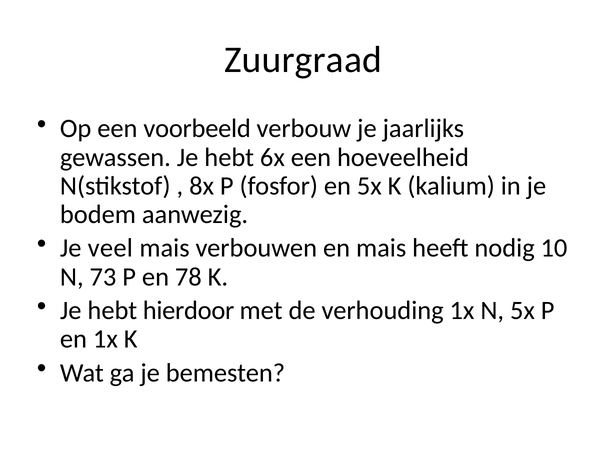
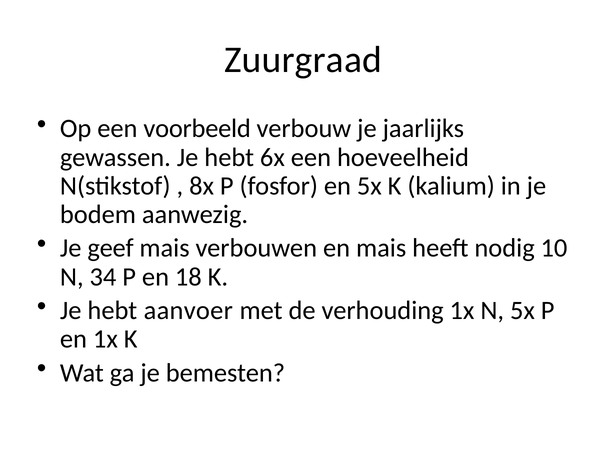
veel: veel -> geef (111, 248)
73: 73 -> 34 (103, 276)
78: 78 -> 18 (188, 276)
hierdoor: hierdoor -> aanvoer (188, 310)
